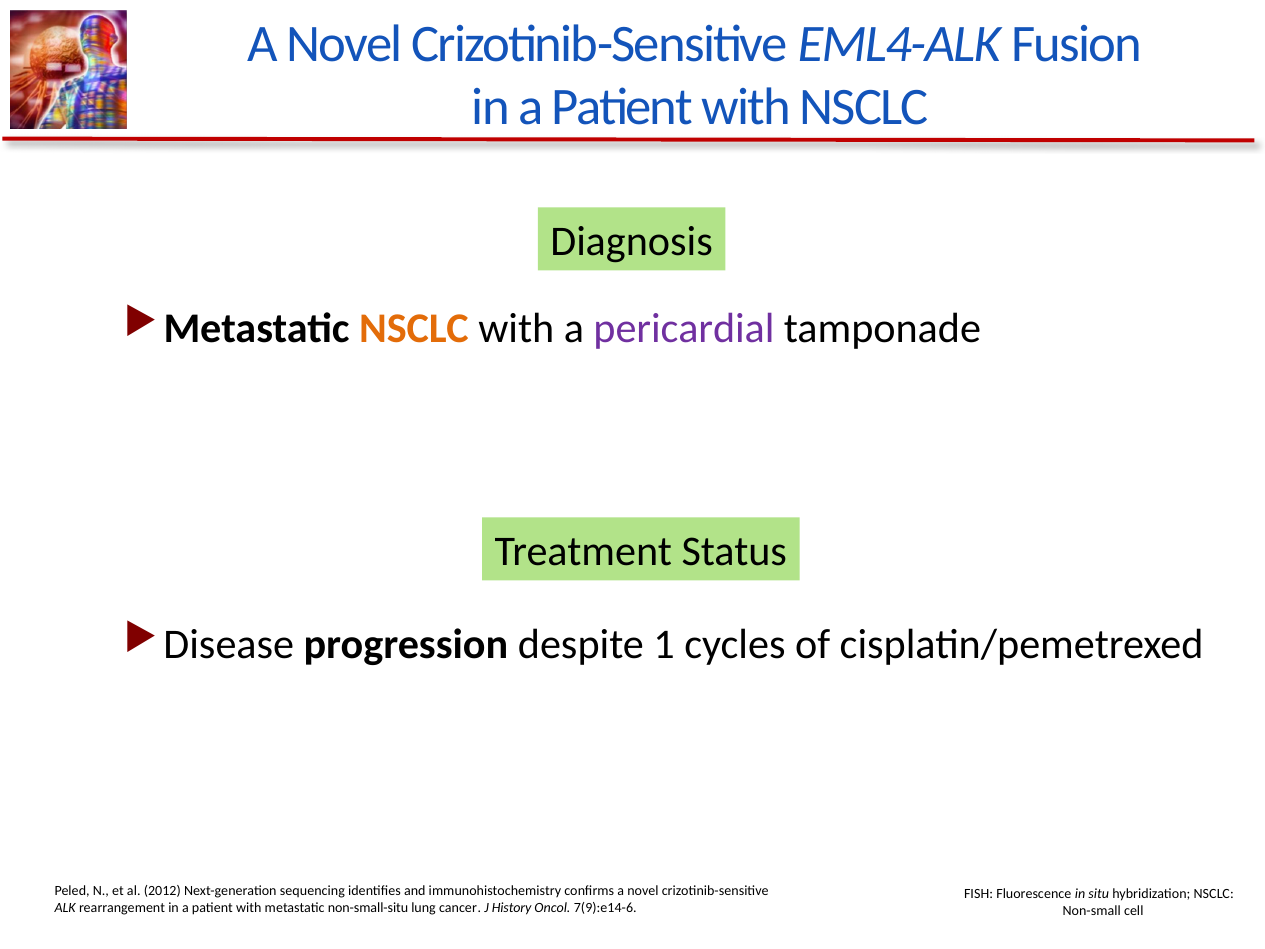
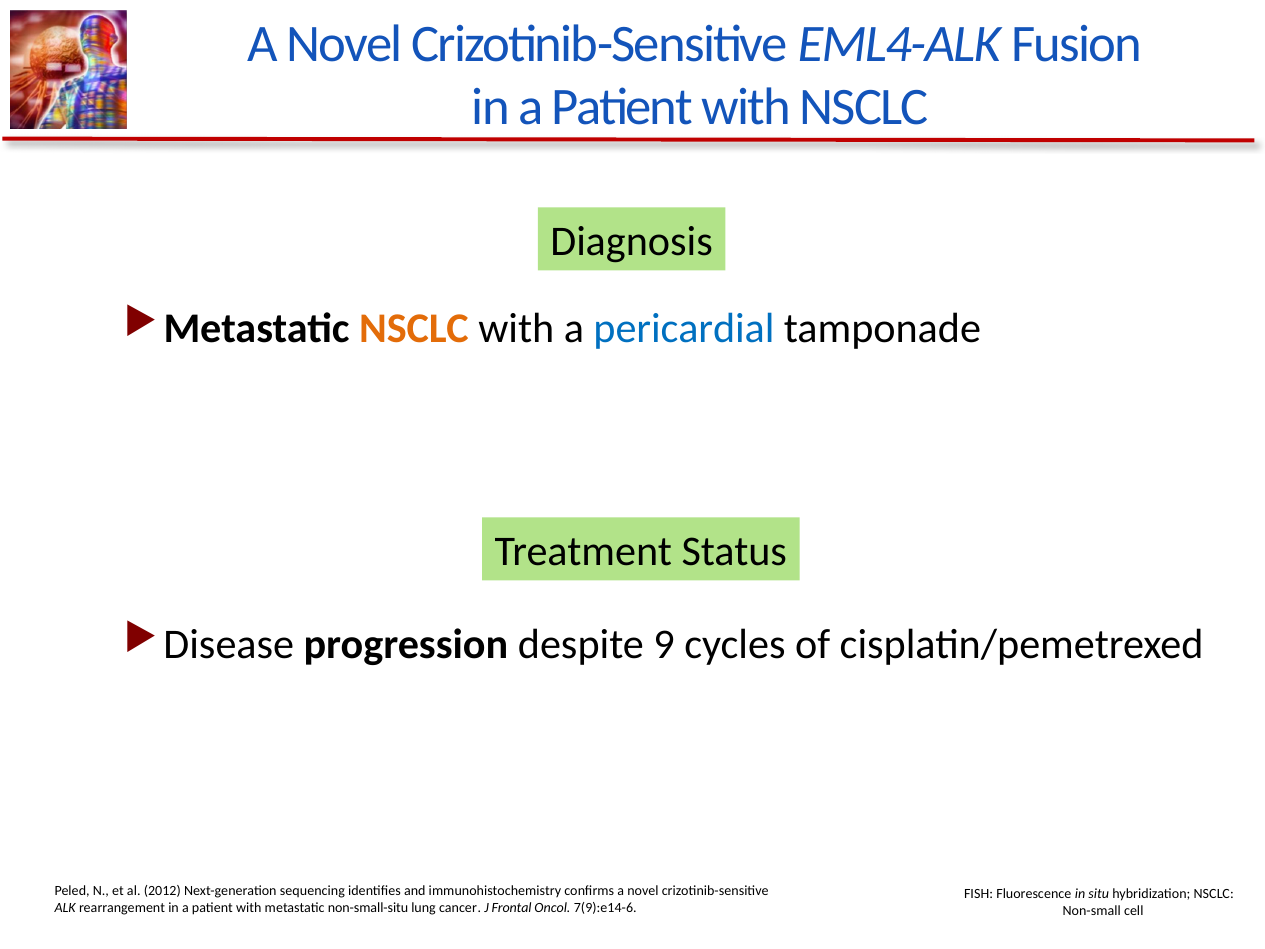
pericardial colour: purple -> blue (684, 328)
1: 1 -> 9 (664, 644)
History: History -> Frontal (512, 907)
